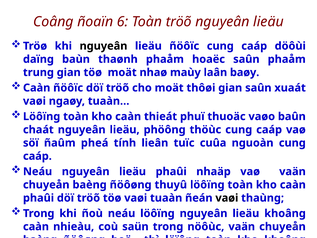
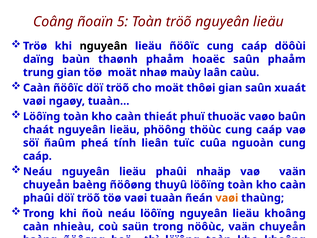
6: 6 -> 5 (123, 22)
baøy: baøy -> caùu (245, 72)
vaøi colour: black -> orange (227, 198)
